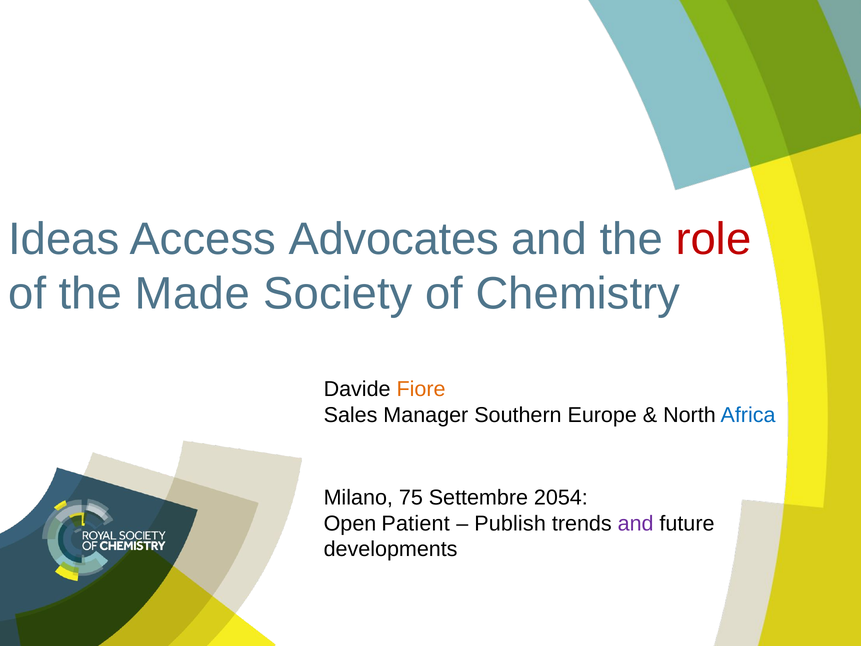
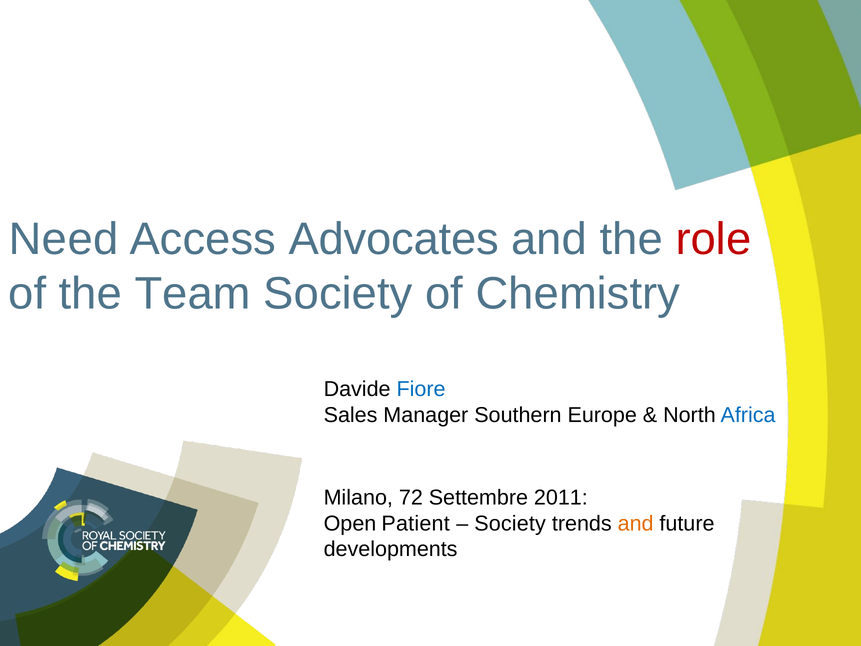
Ideas: Ideas -> Need (64, 239)
Made: Made -> Team (193, 294)
Fiore colour: orange -> blue (421, 389)
75: 75 -> 72 (411, 497)
2054: 2054 -> 2011 (561, 497)
Publish: Publish -> Society (510, 523)
and colour: purple -> orange (636, 523)
